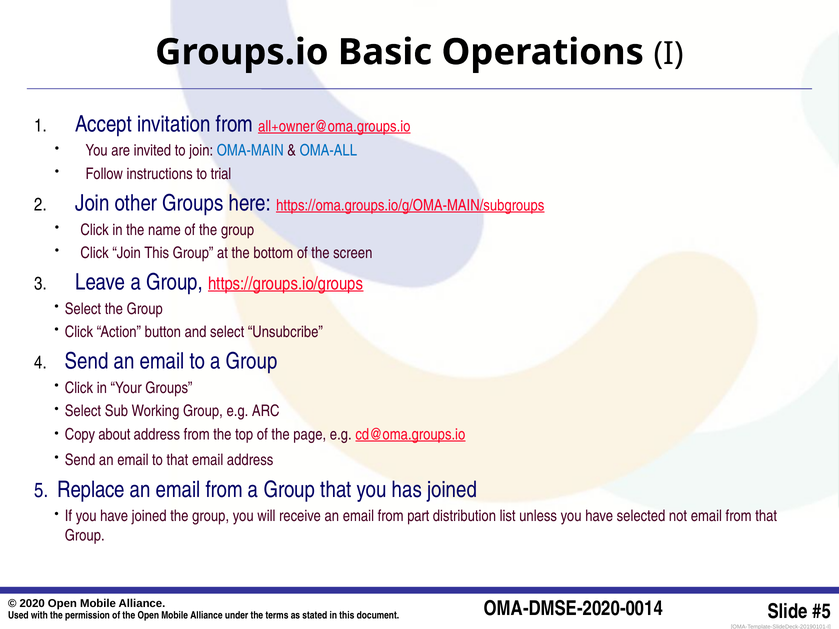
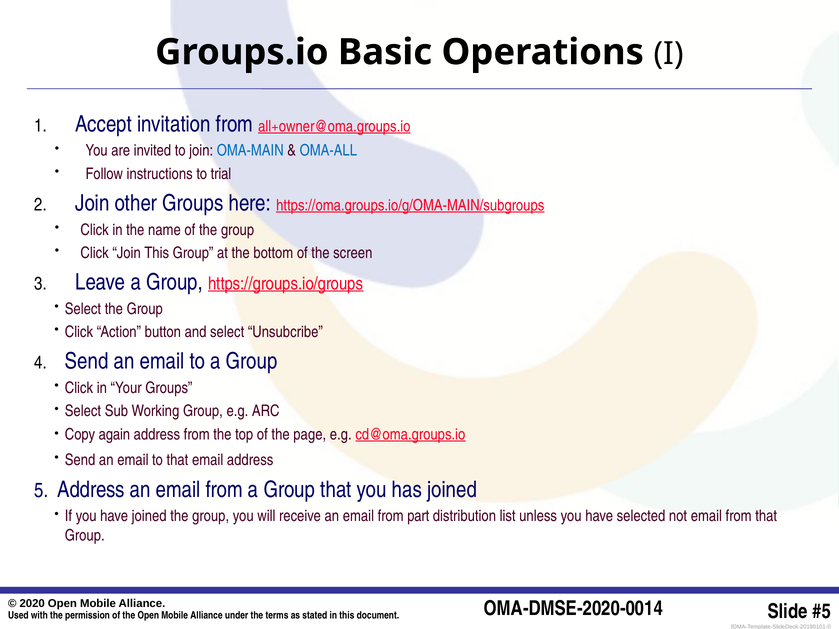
about: about -> again (114, 435)
5 Replace: Replace -> Address (91, 490)
